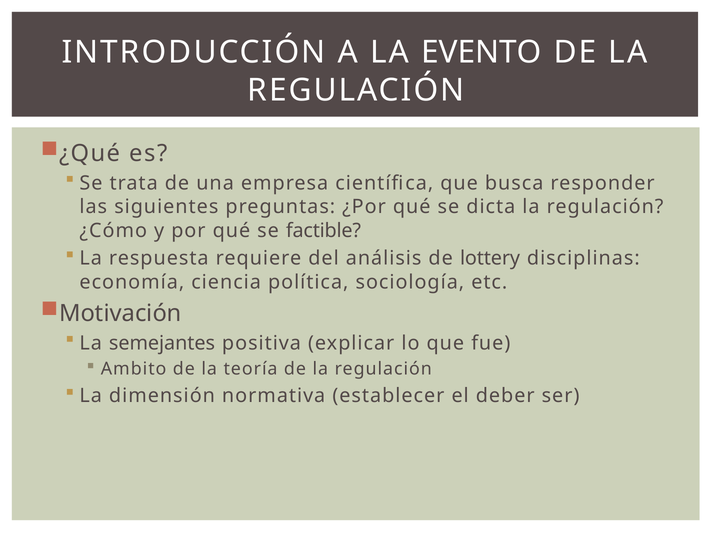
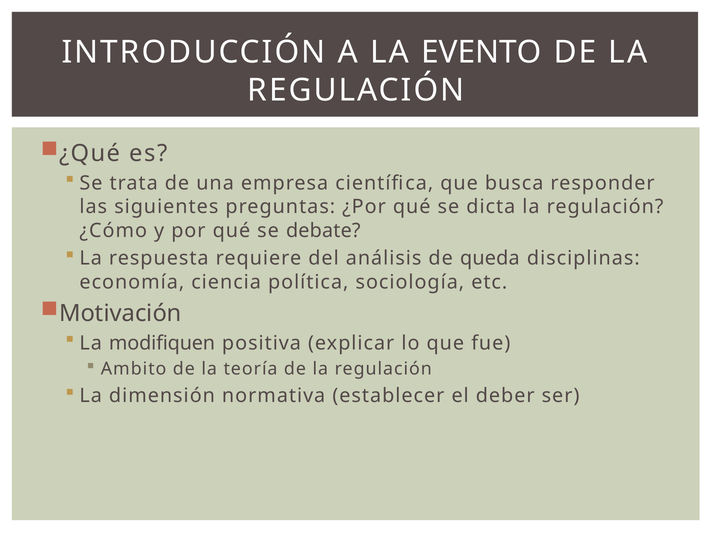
factible: factible -> debate (323, 231)
lottery: lottery -> queda (490, 258)
semejantes: semejantes -> modifiquen (162, 343)
